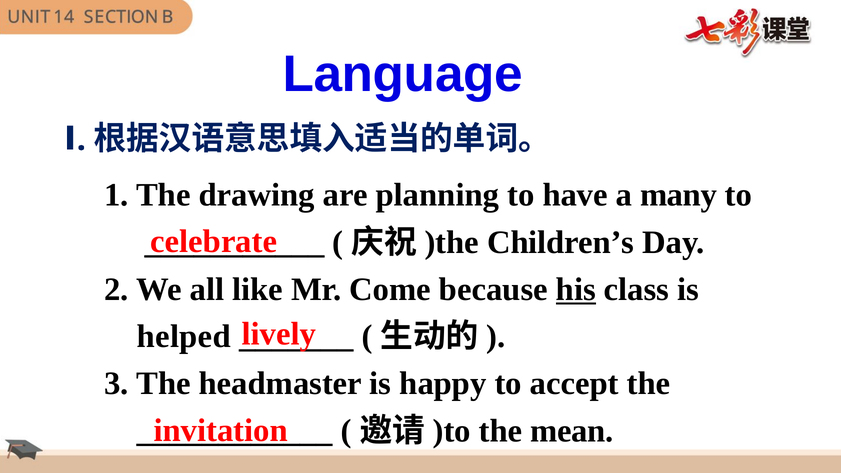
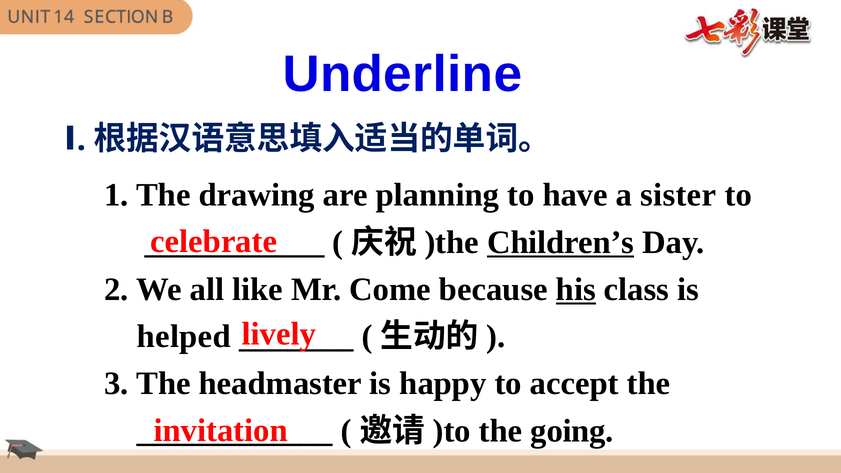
Language: Language -> Underline (402, 74)
many: many -> sister (678, 195)
Children’s underline: none -> present (561, 242)
mean: mean -> going (572, 431)
